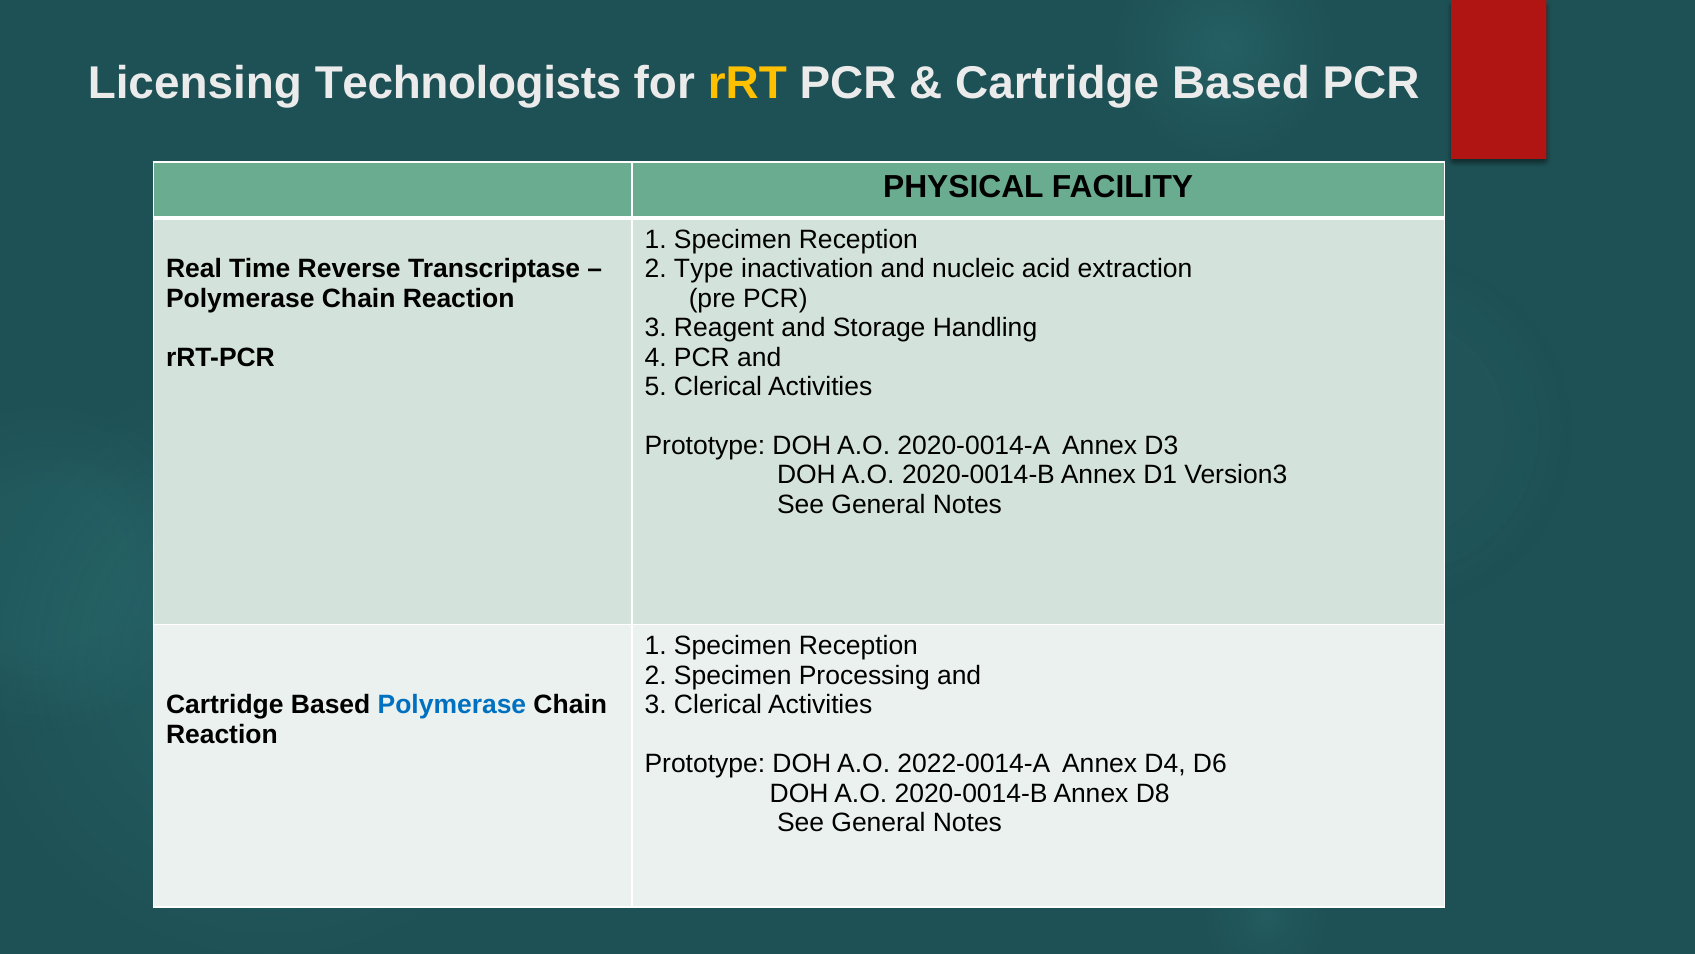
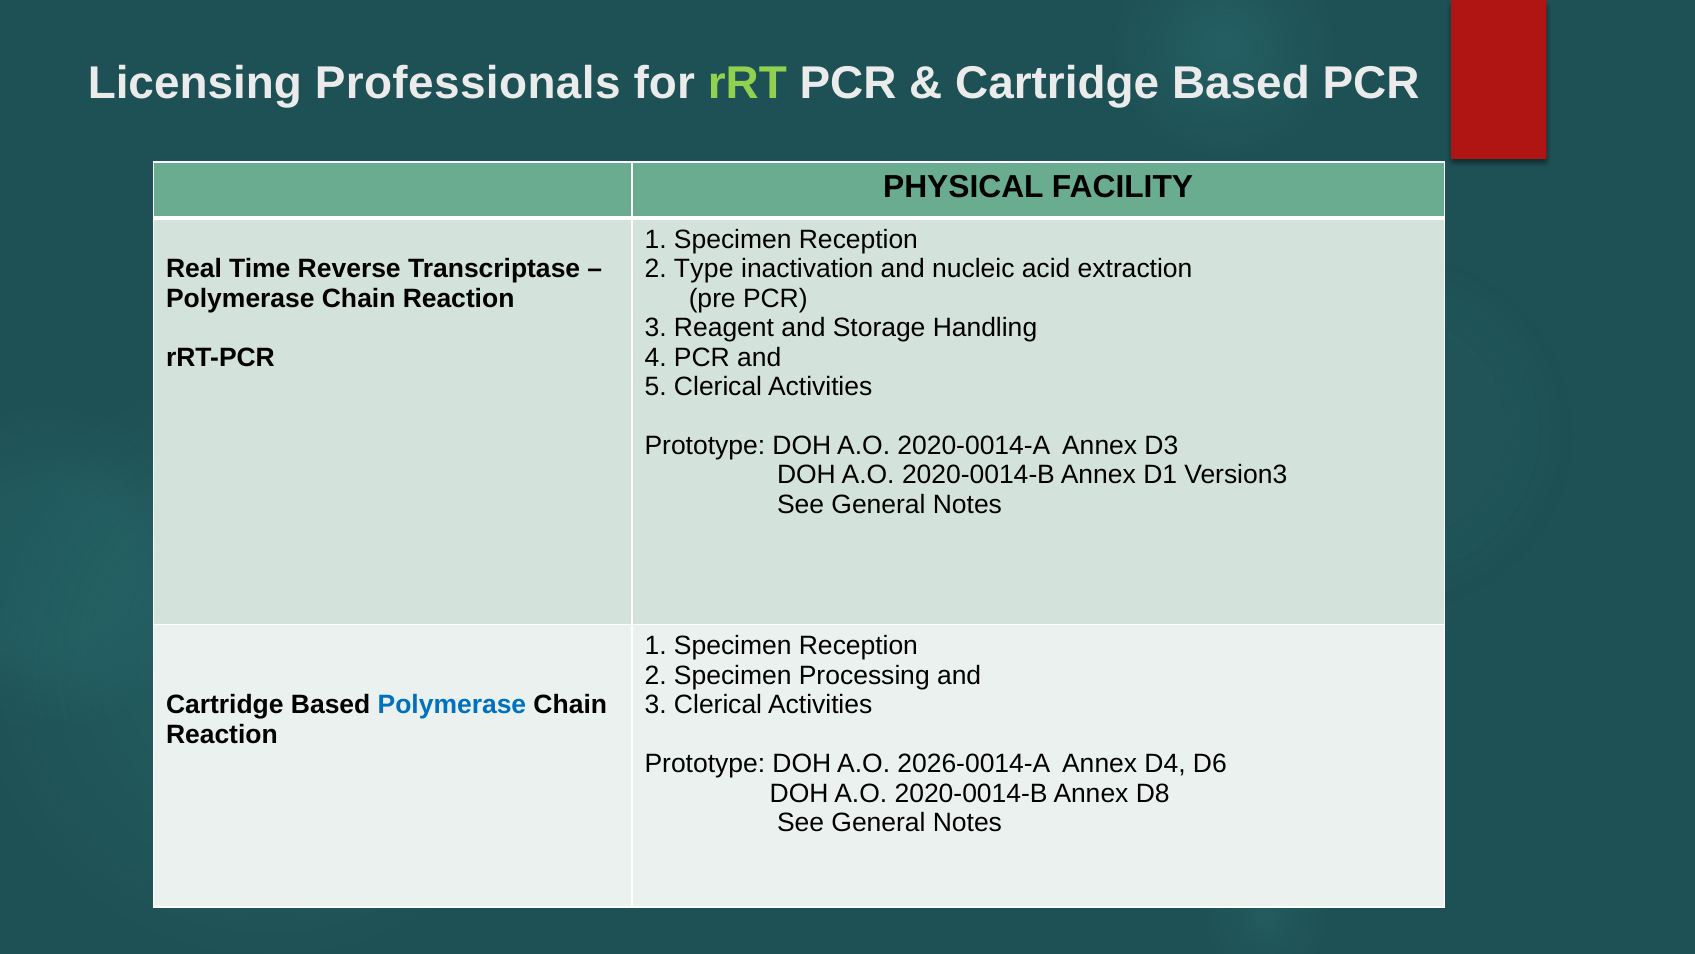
Technologists: Technologists -> Professionals (468, 83)
rRT colour: yellow -> light green (747, 83)
2022-0014-A: 2022-0014-A -> 2026-0014-A (974, 764)
